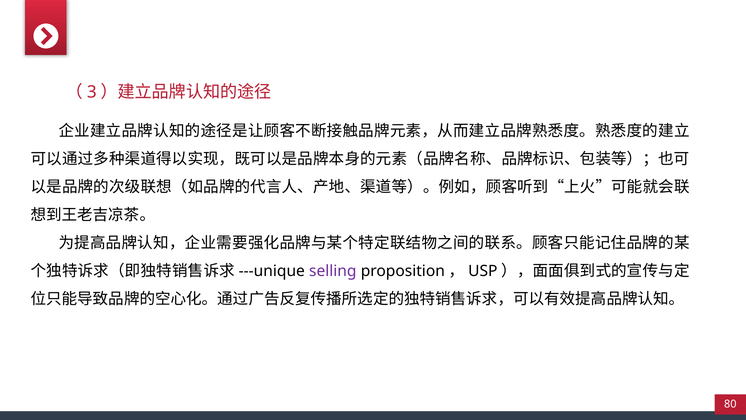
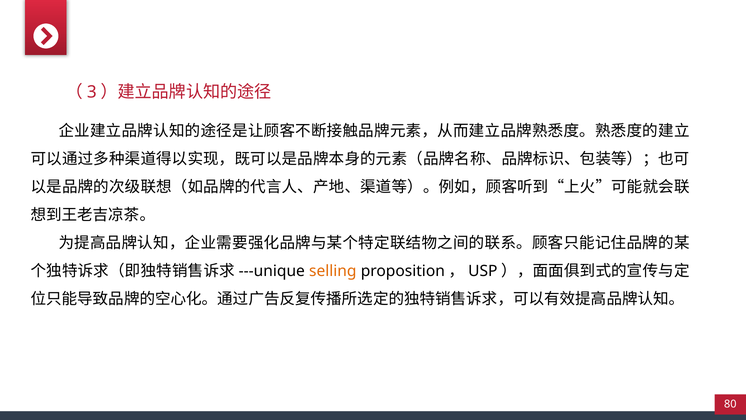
selling colour: purple -> orange (333, 271)
